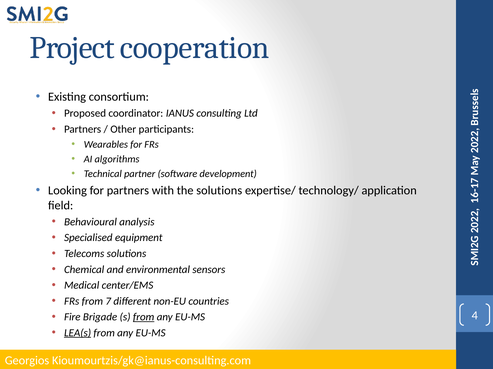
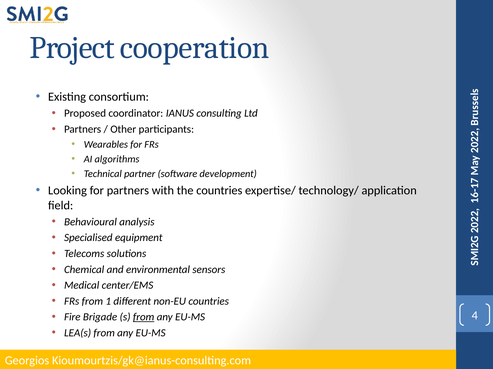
the solutions: solutions -> countries (219, 191)
from 7: 7 -> 1 (108, 302)
LEA(s underline: present -> none (78, 333)
